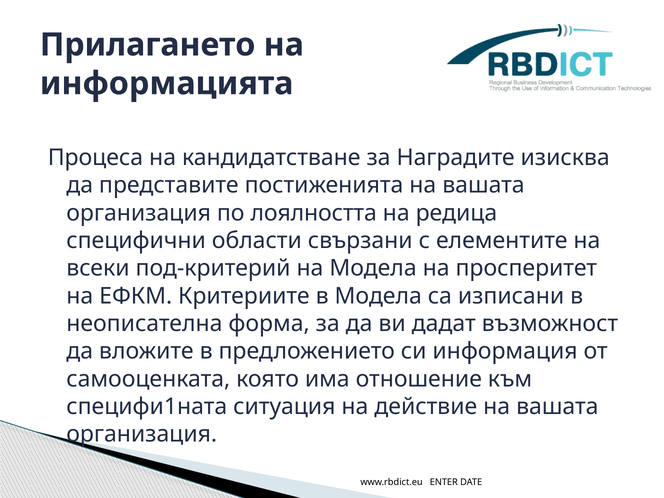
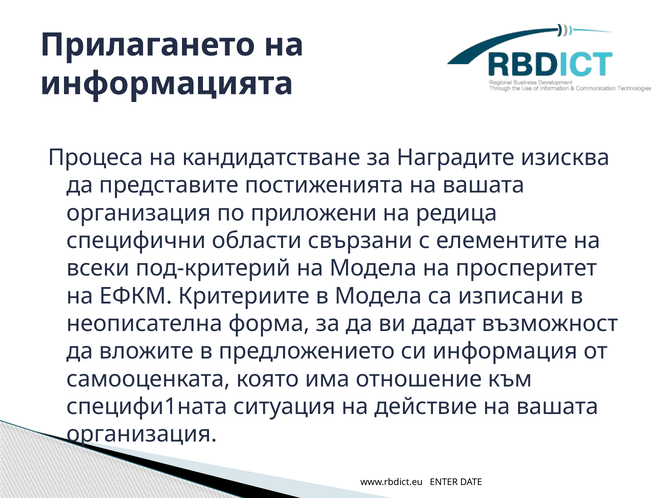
лоялността: лоялността -> приложени (314, 213)
